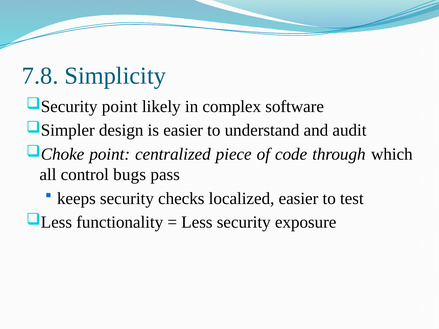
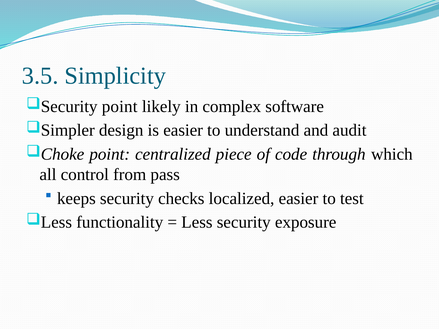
7.8: 7.8 -> 3.5 (40, 76)
bugs: bugs -> from (130, 175)
